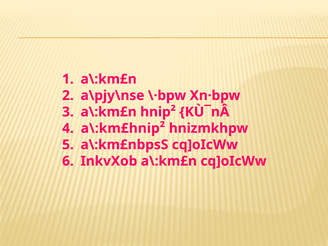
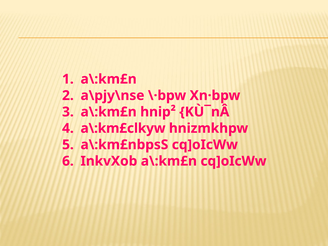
a\:km£hnip²: a\:km£hnip² -> a\:km£clkyw (123, 128)
